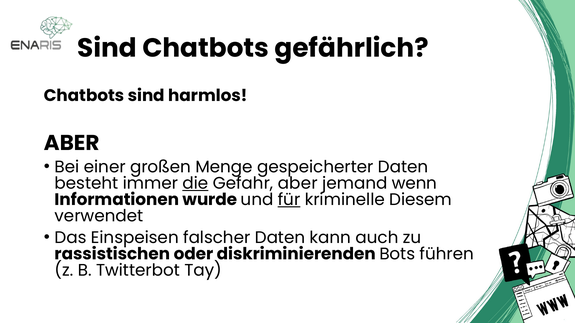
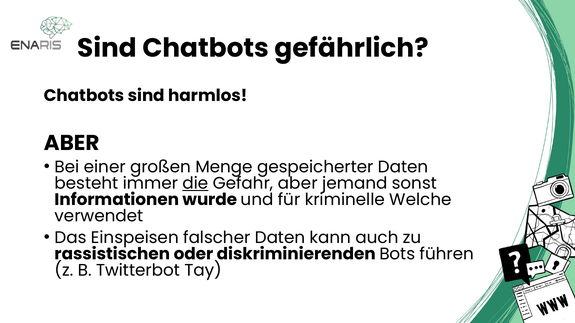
wenn: wenn -> sonst (414, 184)
für underline: present -> none (289, 200)
Diesem: Diesem -> Welche (420, 200)
